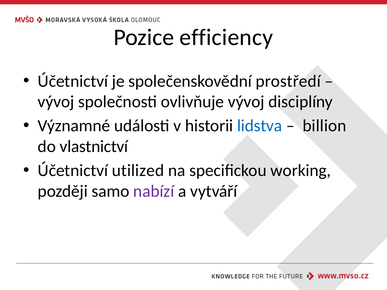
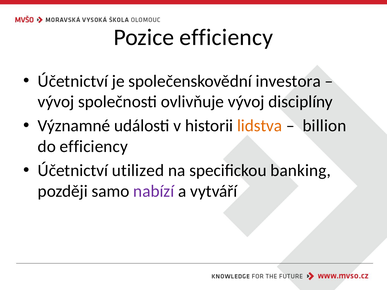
prostředí: prostředí -> investora (288, 81)
lidstva colour: blue -> orange (260, 126)
do vlastnictví: vlastnictví -> efficiency (94, 147)
working: working -> banking (301, 171)
